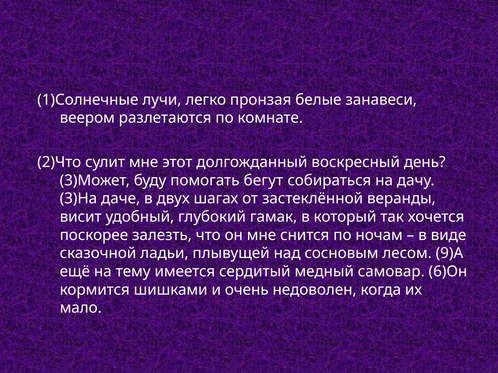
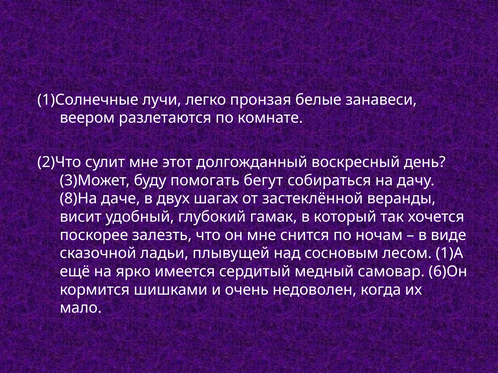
3)На: 3)На -> 8)На (78, 199)
9)А: 9)А -> 1)А (449, 254)
тему: тему -> ярко (133, 272)
